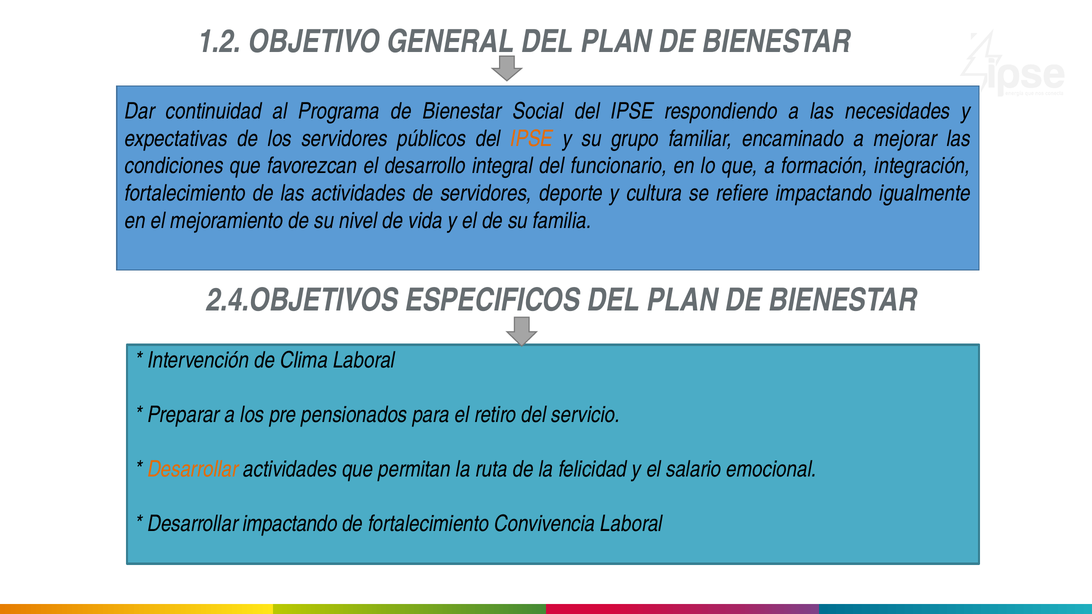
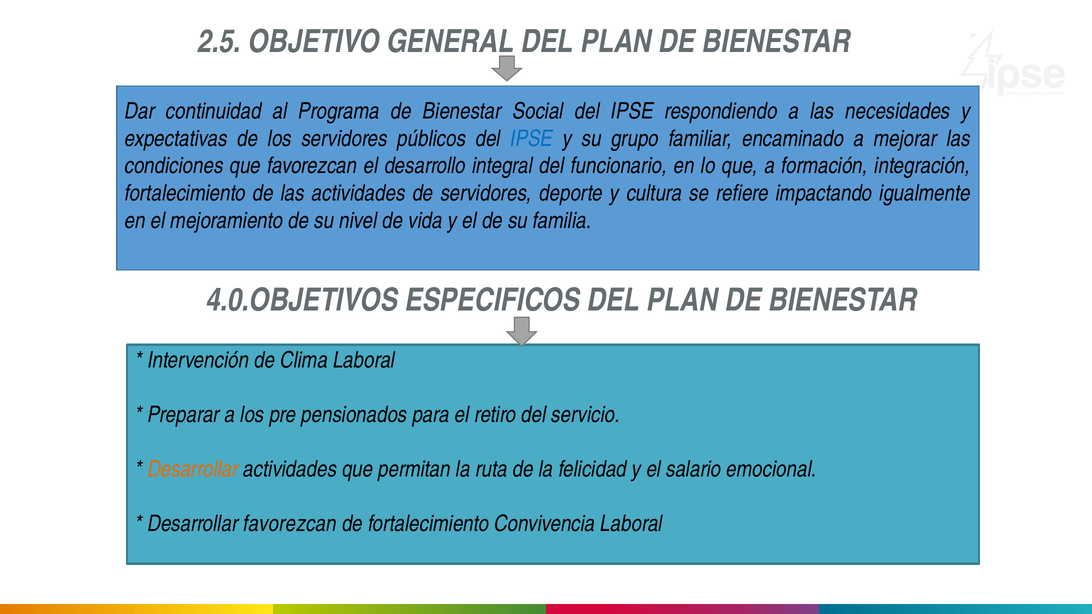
1.2: 1.2 -> 2.5 (220, 42)
IPSE colour: orange -> blue (532, 139)
2.4.OBJETIVOS: 2.4.OBJETIVOS -> 4.0.OBJETIVOS (302, 300)
Desarrollar impactando: impactando -> favorezcan (290, 524)
